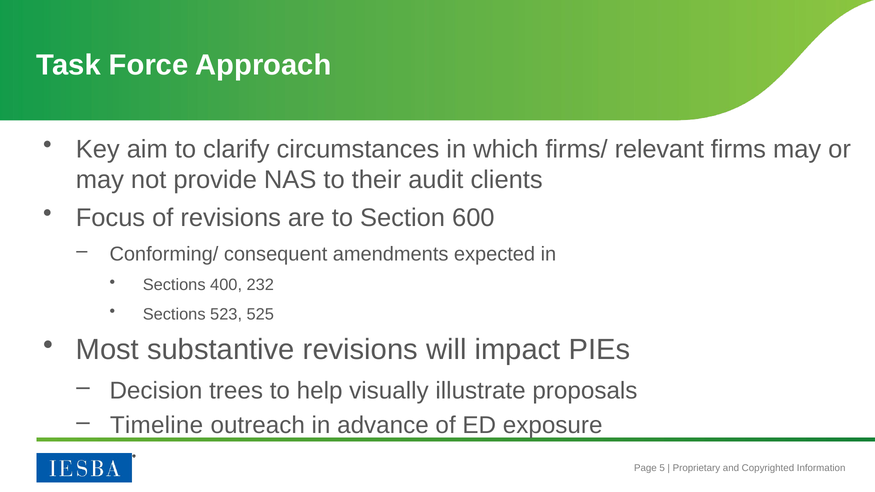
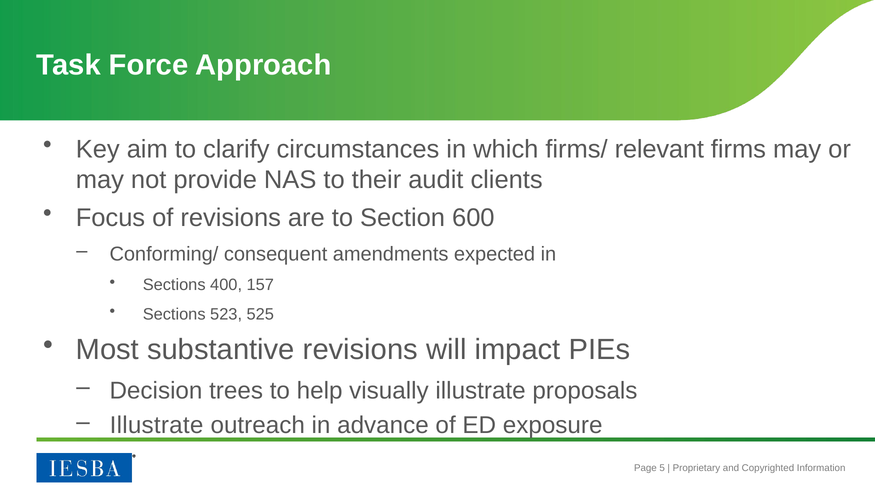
232: 232 -> 157 (260, 285)
Timeline: Timeline -> Illustrate (157, 426)
